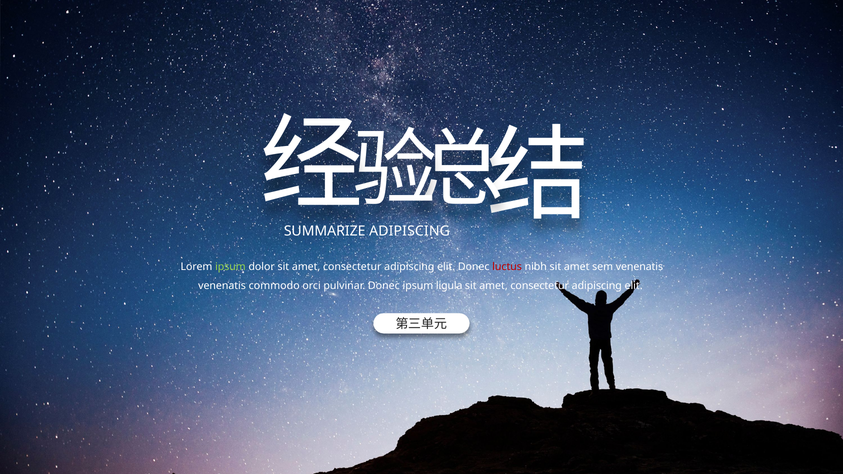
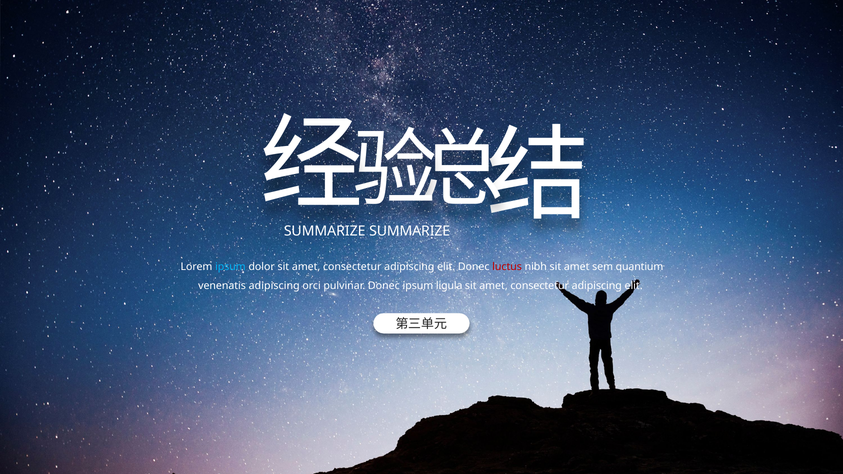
SUMMARIZE ADIPISCING: ADIPISCING -> SUMMARIZE (410, 231)
ipsum colour: light green -> light blue (230, 267)
sem venenatis: venenatis -> quantium (639, 267)
venenatis commodo: commodo -> adipiscing (274, 286)
